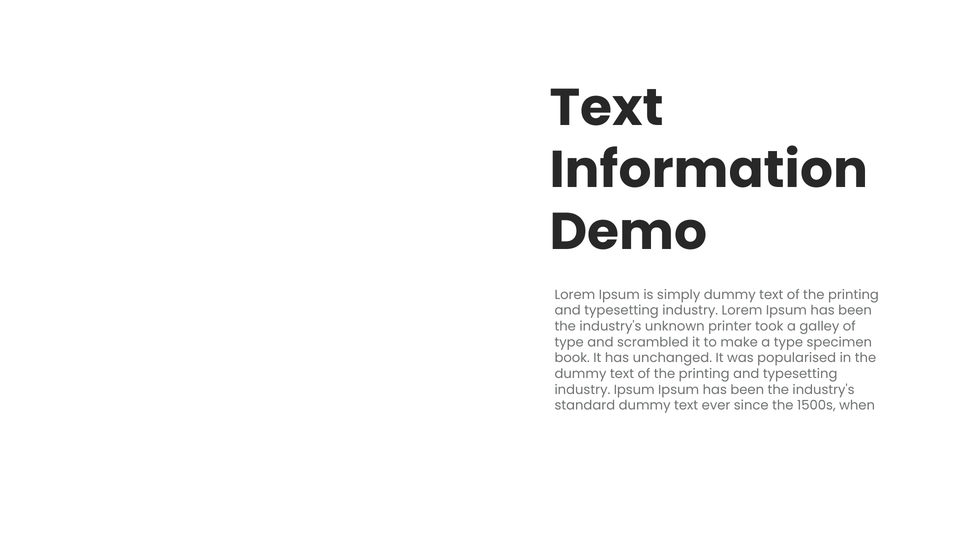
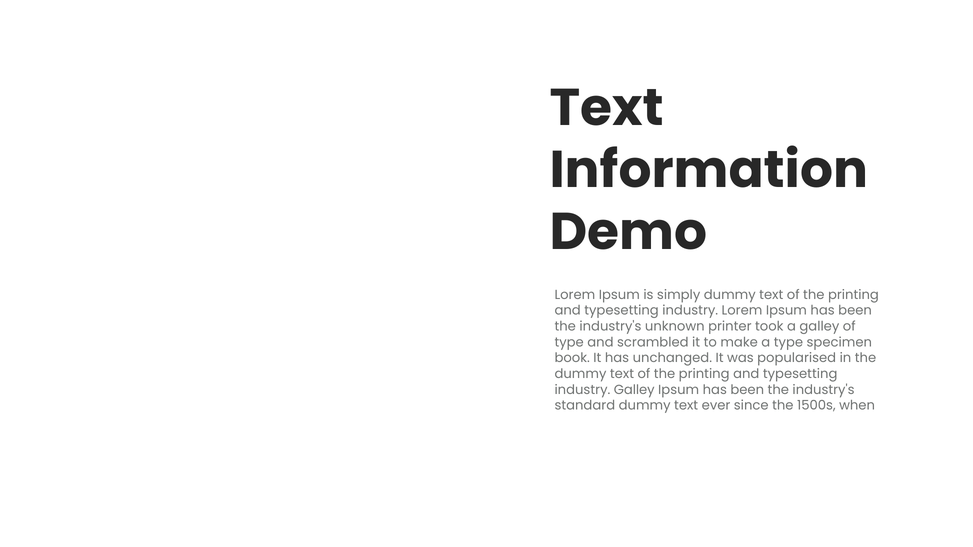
industry Ipsum: Ipsum -> Galley (634, 390)
